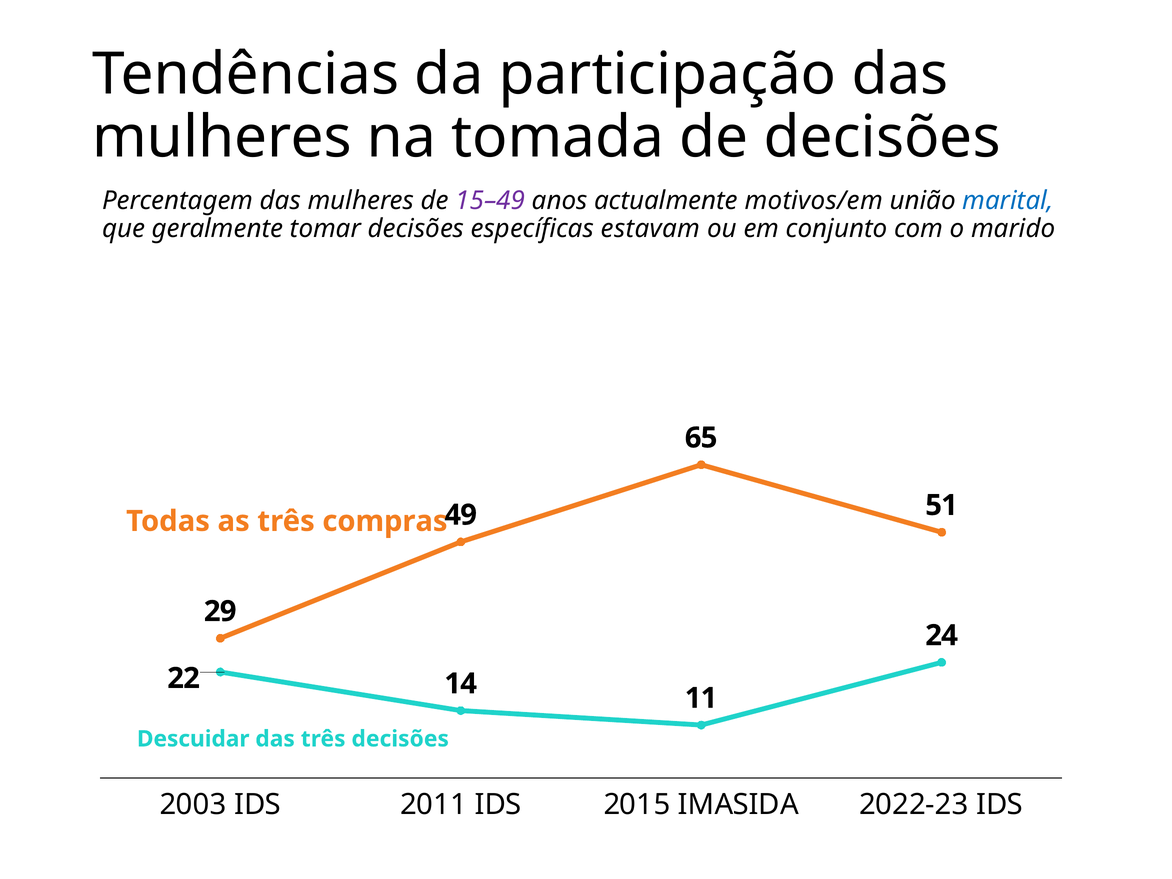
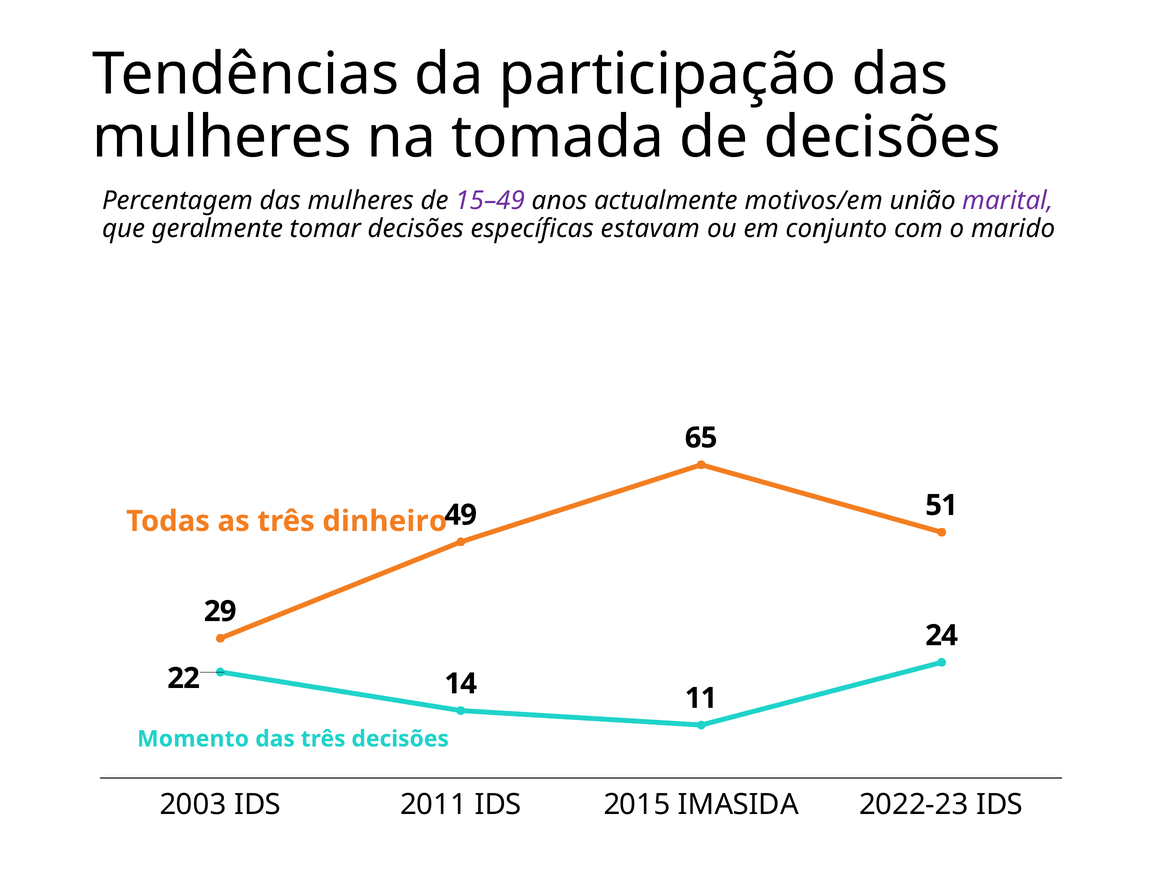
marital colour: blue -> purple (1008, 201)
compras: compras -> dinheiro (385, 521)
Descuidar: Descuidar -> Momento (193, 739)
